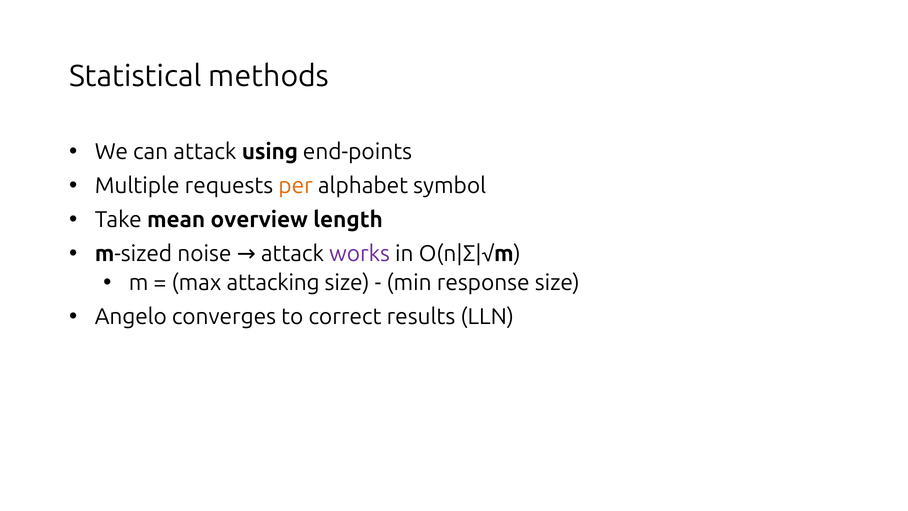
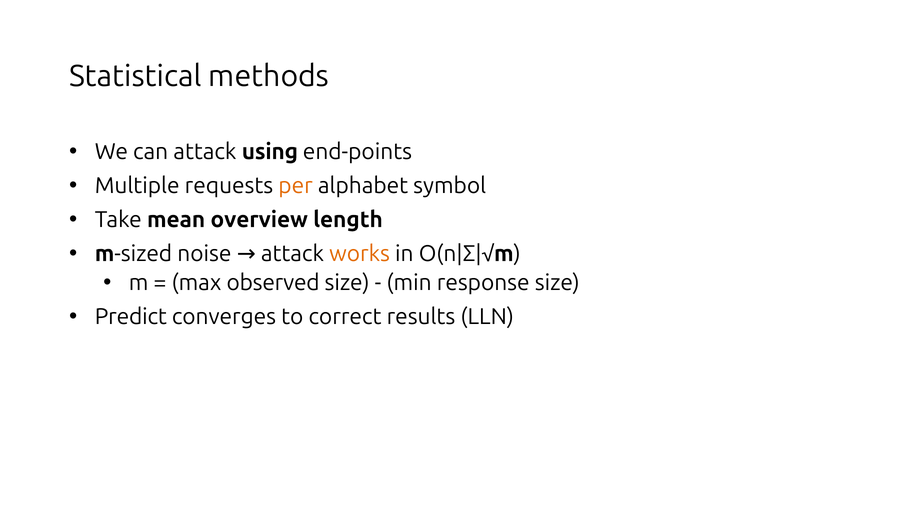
works colour: purple -> orange (360, 253)
attacking: attacking -> observed (273, 283)
Angelo: Angelo -> Predict (131, 317)
